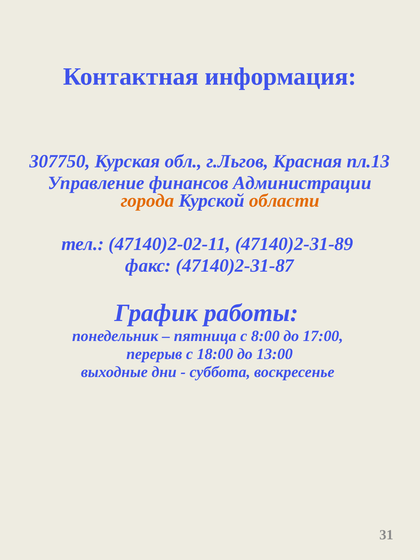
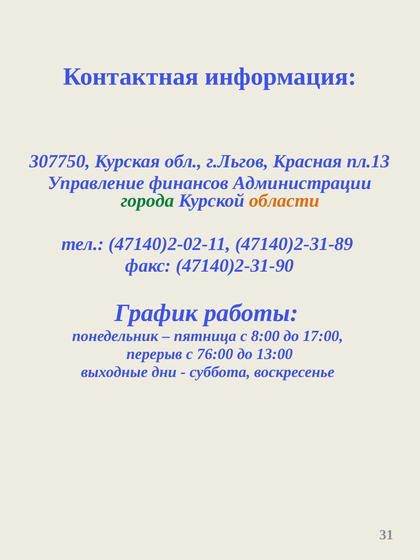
города colour: orange -> green (147, 201)
47140)2-31-87: 47140)2-31-87 -> 47140)2-31-90 (235, 266)
18:00: 18:00 -> 76:00 (215, 354)
